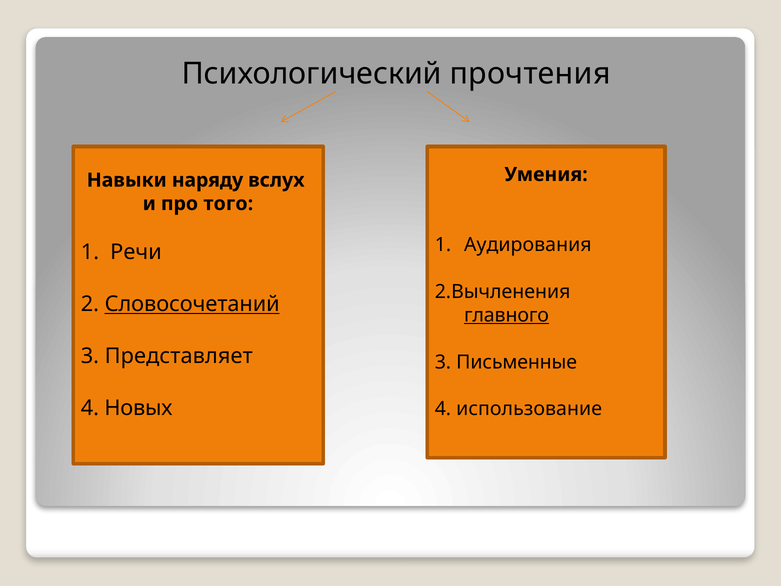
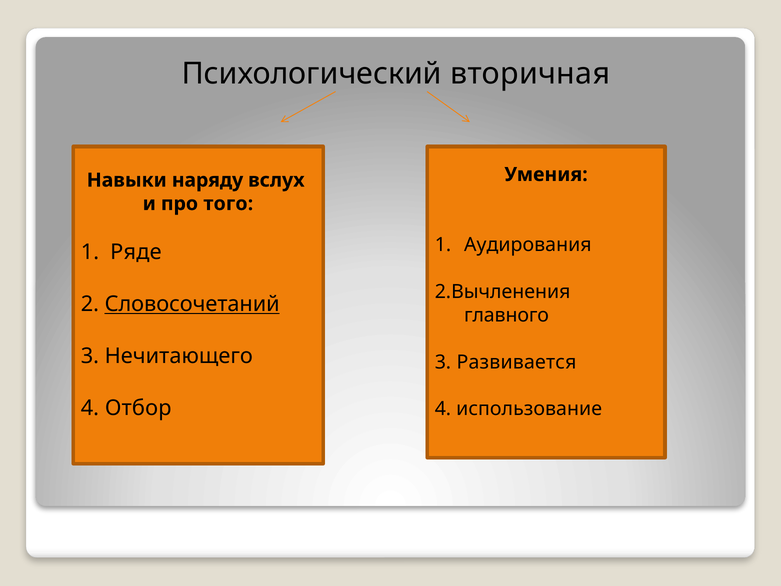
прочтения: прочтения -> вторичная (530, 73)
Речи: Речи -> Ряде (136, 252)
главного underline: present -> none (507, 315)
Представляет: Представляет -> Нечитающего (179, 356)
Письменные: Письменные -> Развивается (516, 362)
Новых: Новых -> Отбор (138, 408)
